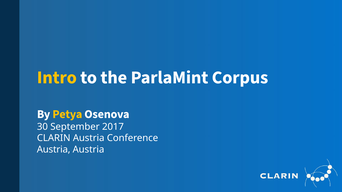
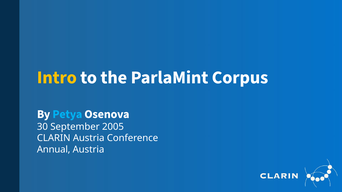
Petya colour: yellow -> light blue (67, 114)
2017: 2017 -> 2005 (113, 127)
Austria: Austria -> Annual (54, 150)
